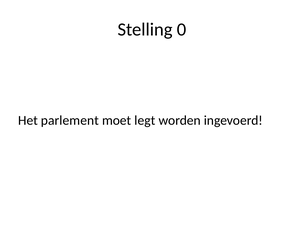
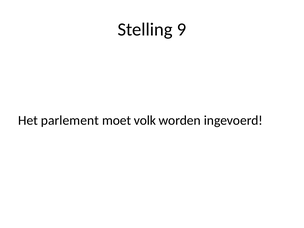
0: 0 -> 9 (182, 29)
legt: legt -> volk (145, 121)
